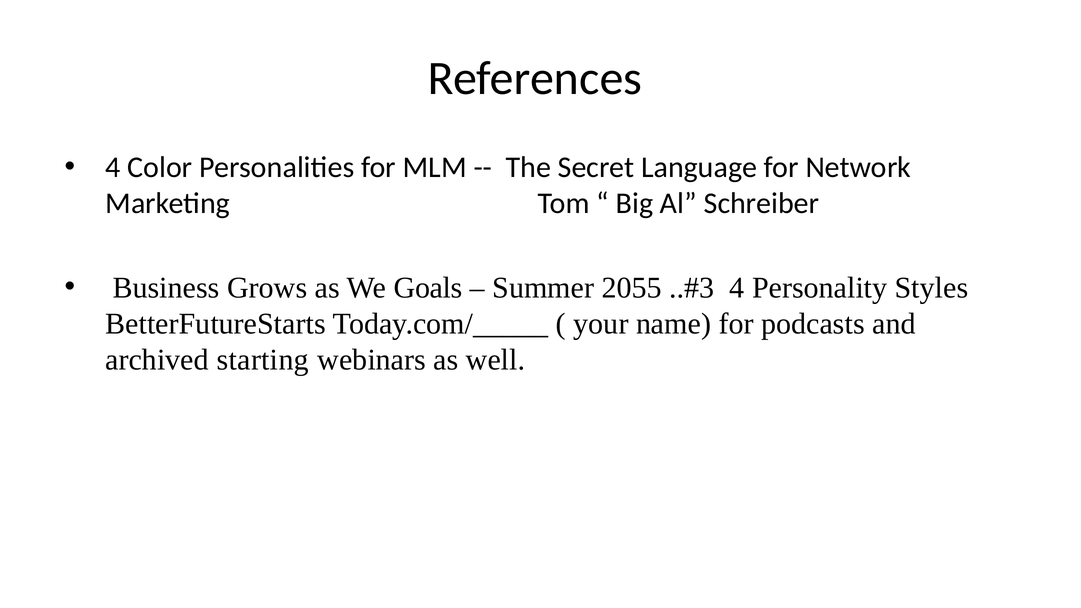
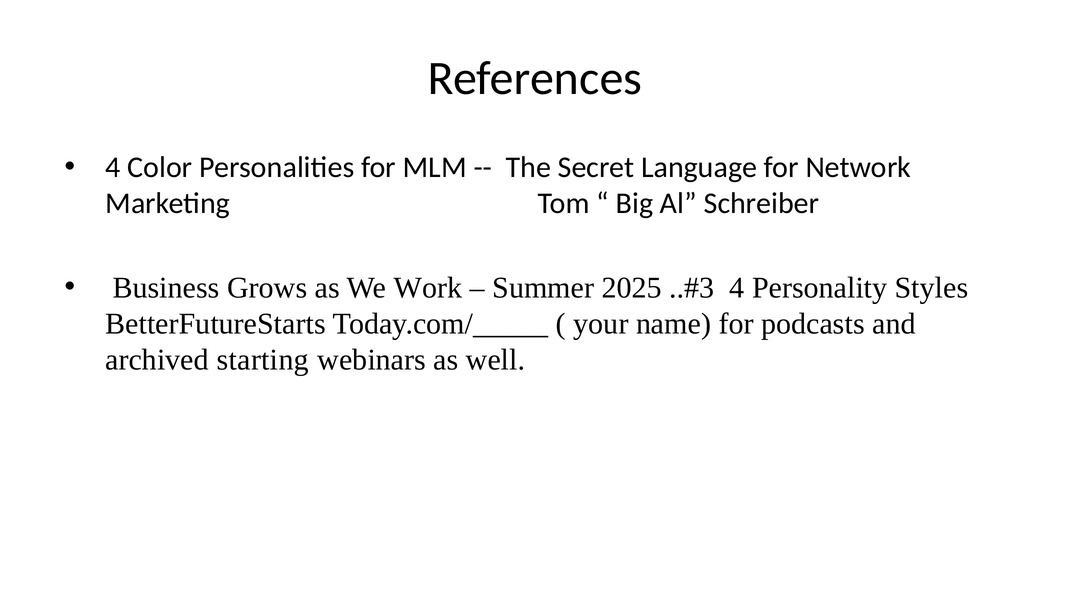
Goals: Goals -> Work (428, 288)
2055: 2055 -> 2025 (632, 288)
